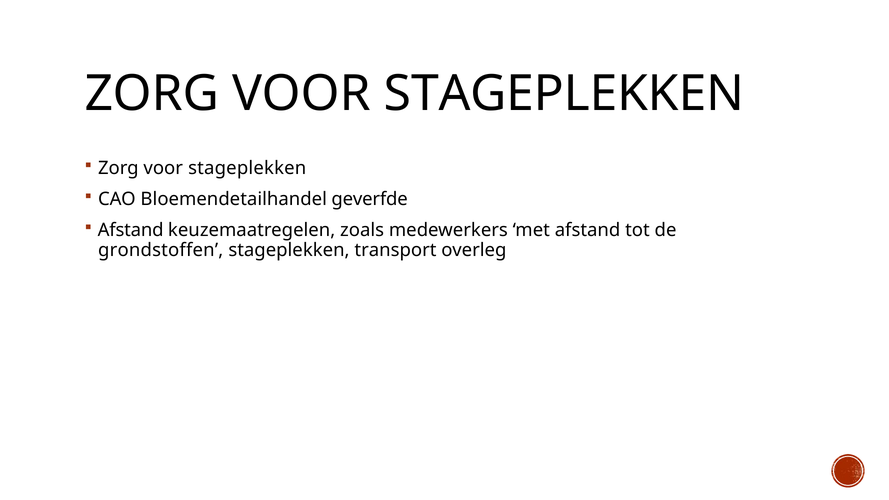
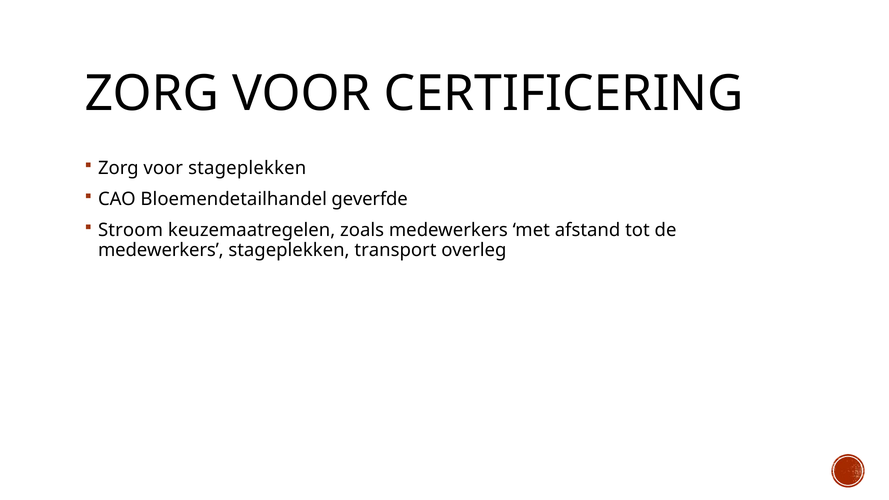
STAGEPLEKKEN: STAGEPLEKKEN -> CERTIFICERING (564, 94)
Afstand: Afstand -> Stroom (131, 230)
grondstoffen: grondstoffen -> medewerkers (161, 250)
